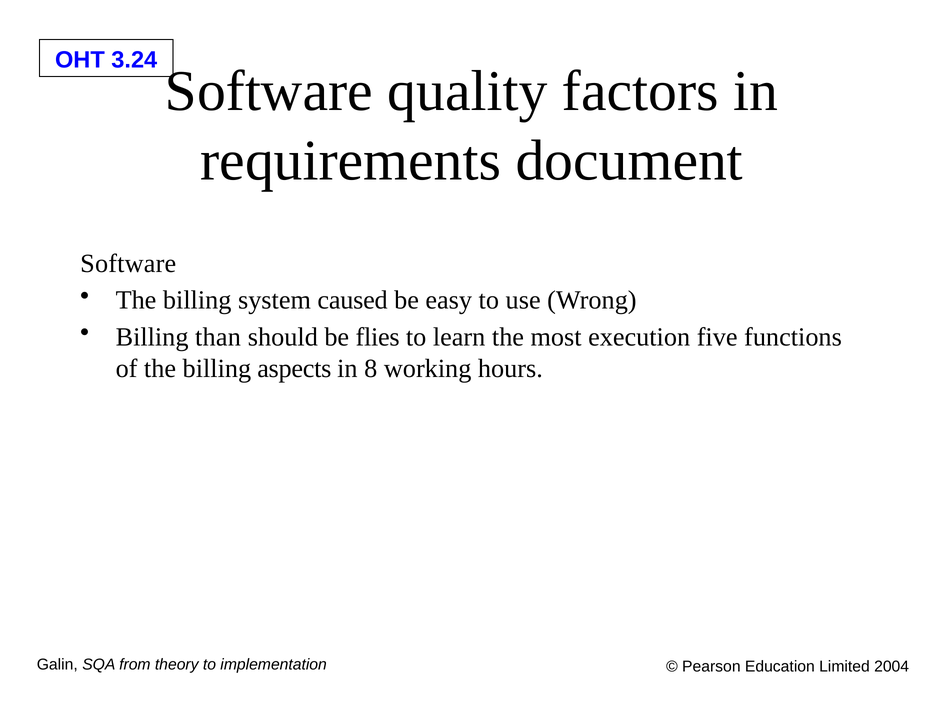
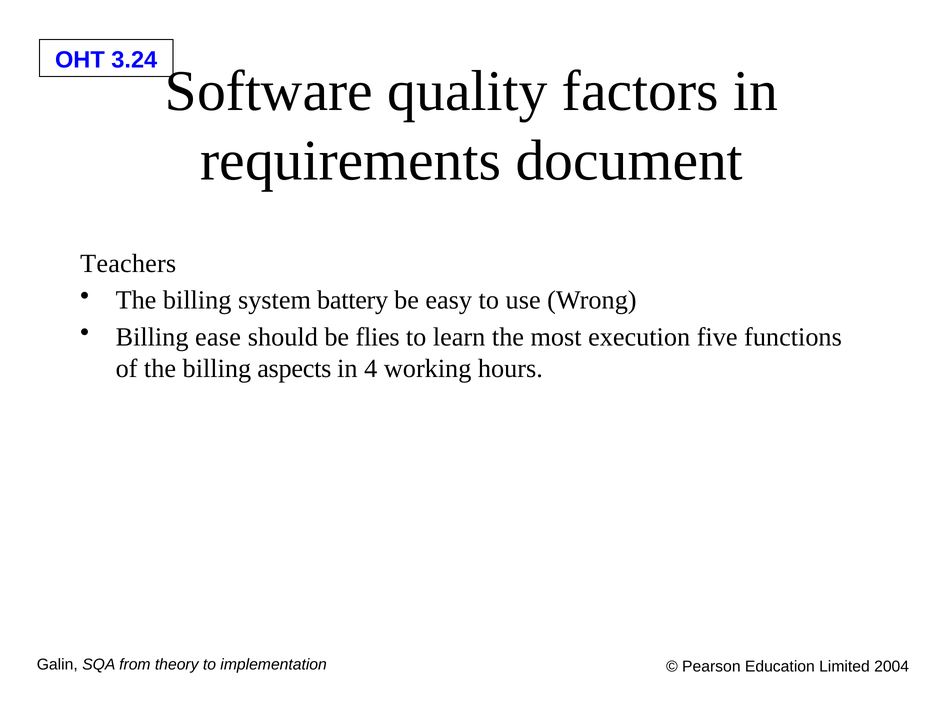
Software: Software -> Teachers (128, 264)
caused: caused -> battery (353, 300)
than: than -> ease (218, 337)
8: 8 -> 4 (371, 368)
